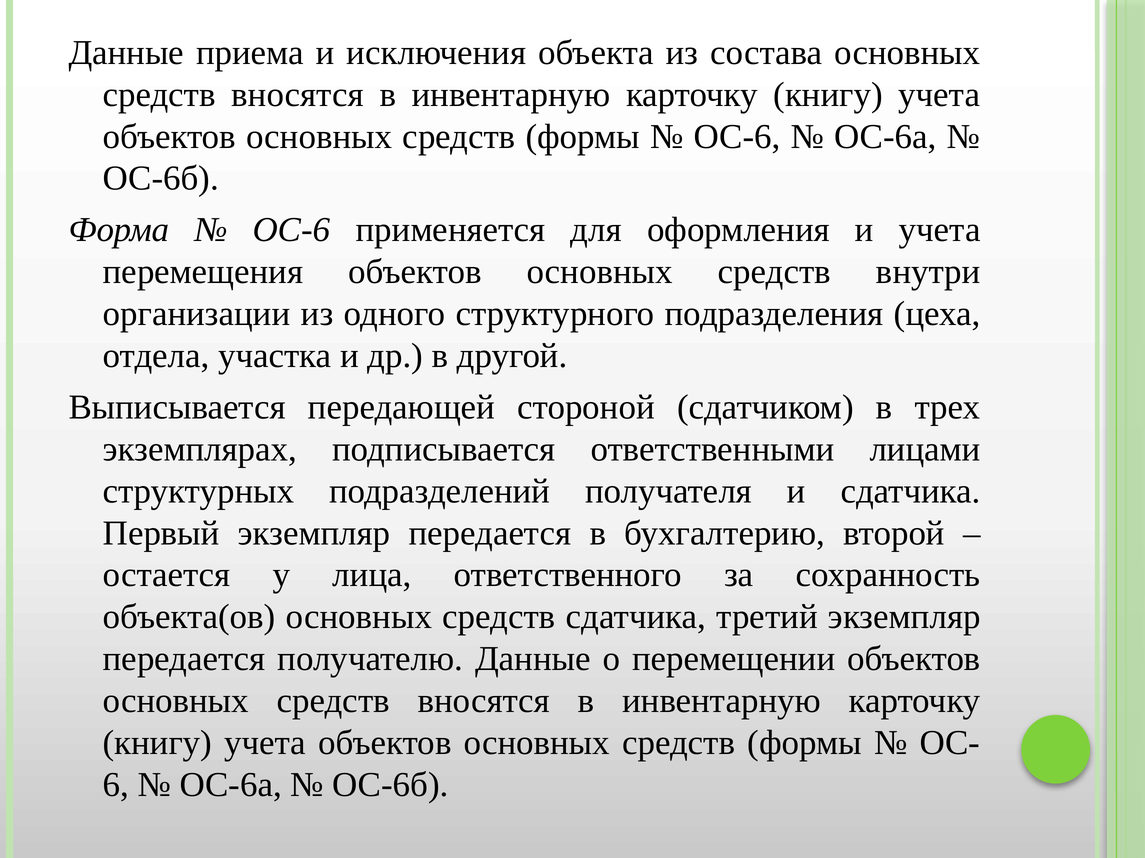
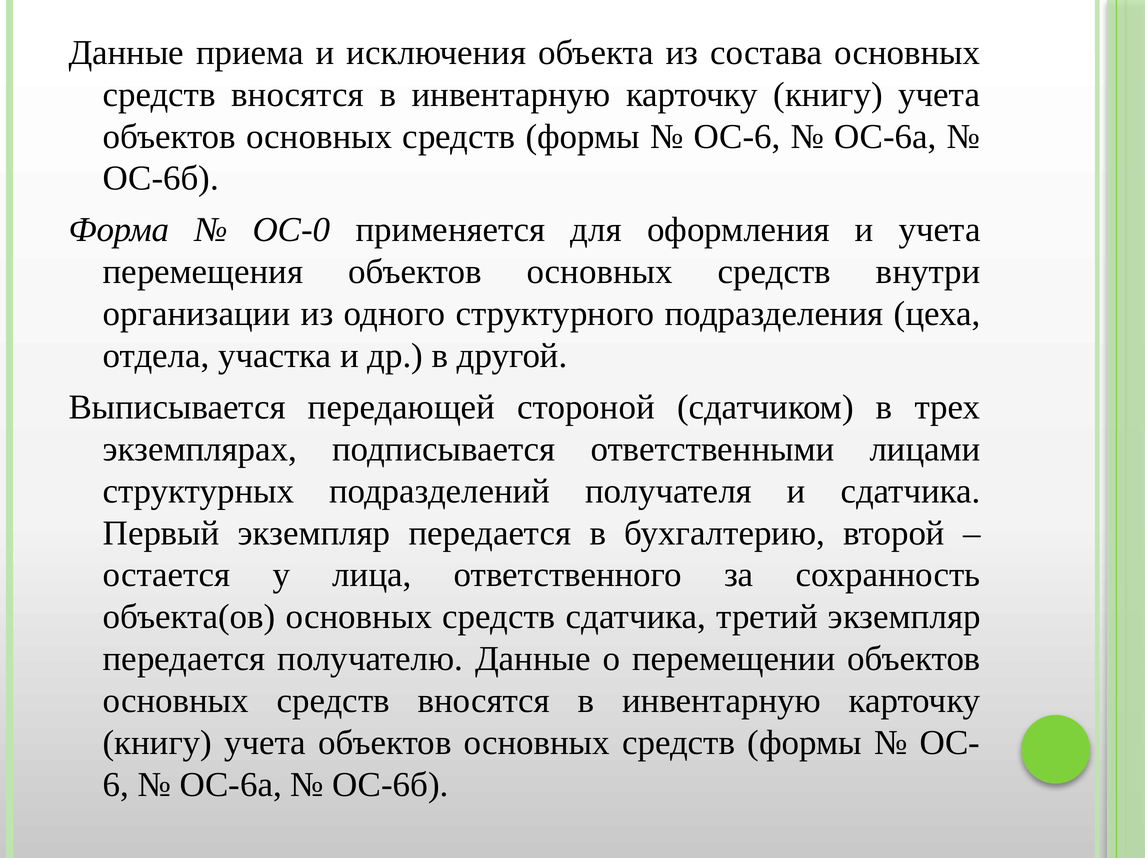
ОС-6: ОС-6 -> ОС-0 (292, 230)
